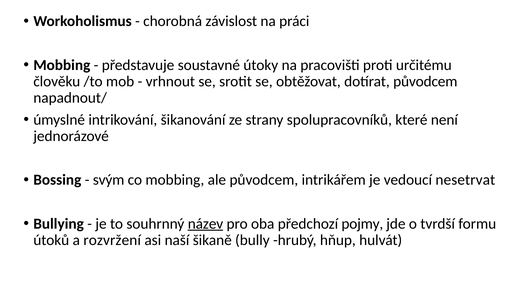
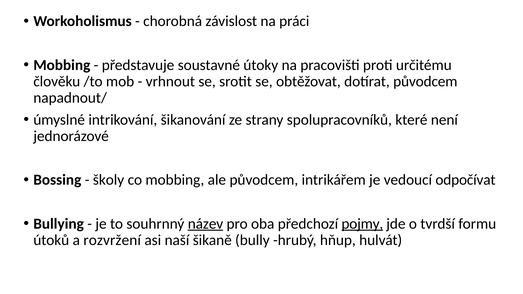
svým: svým -> školy (109, 180)
nesetrvat: nesetrvat -> odpočívat (465, 180)
pojmy underline: none -> present (362, 224)
